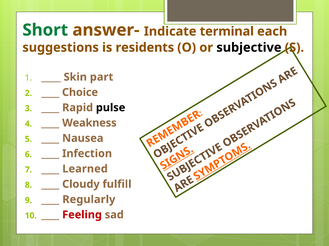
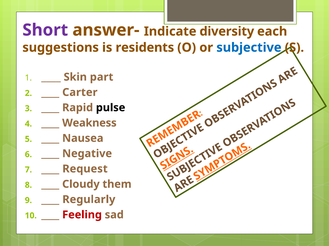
Short colour: green -> purple (45, 30)
terminal: terminal -> diversity (227, 31)
subjective colour: black -> blue (249, 48)
Choice: Choice -> Carter (80, 93)
Infection: Infection -> Negative (87, 154)
Learned: Learned -> Request (85, 169)
fulfill: fulfill -> them (117, 185)
